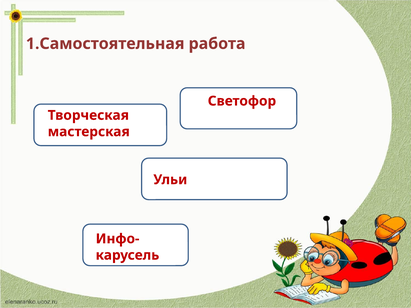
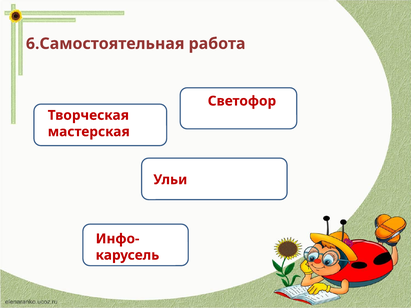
1.Самостоятельная: 1.Самостоятельная -> 6.Самостоятельная (105, 44)
